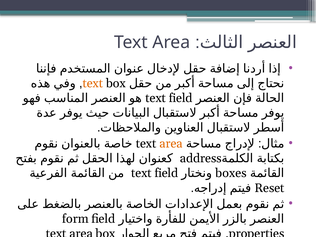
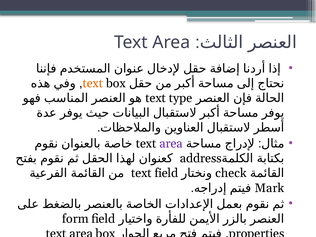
field: field -> type (181, 98)
area colour: orange -> purple (171, 144)
boxes: boxes -> check (231, 173)
Reset: Reset -> Mark (269, 188)
